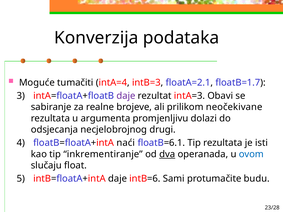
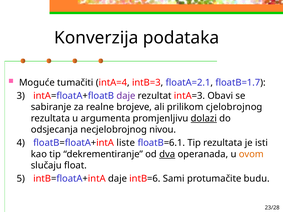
neočekivane: neočekivane -> cjelobrojnog (234, 107)
dolazi underline: none -> present (204, 119)
drugi: drugi -> nivou (163, 130)
naći: naći -> liste (126, 143)
inkrementiranje: inkrementiranje -> dekrementiranje (103, 154)
ovom colour: blue -> orange (251, 154)
